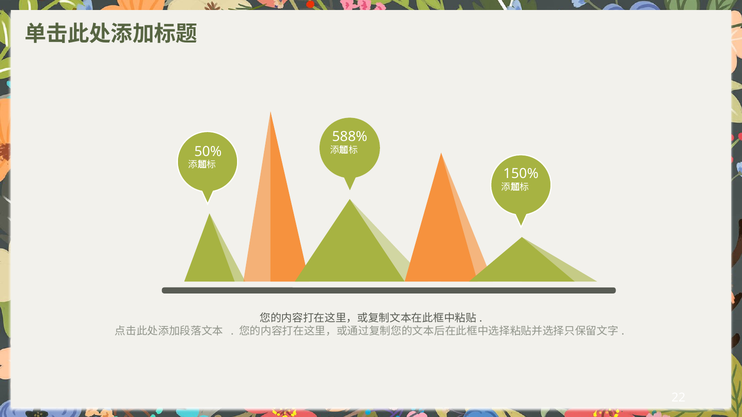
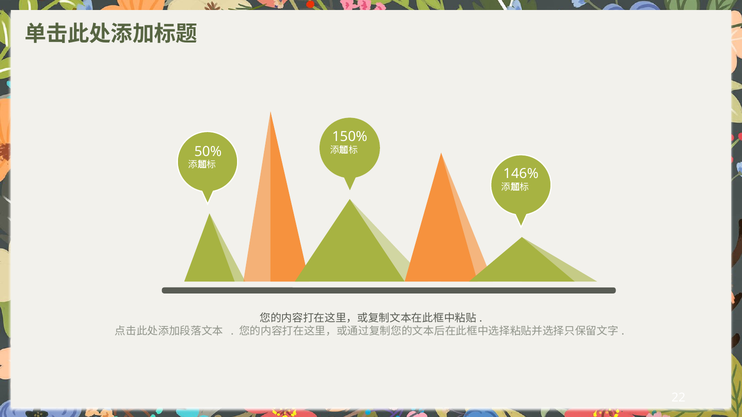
588%: 588% -> 150% (350, 137)
150%: 150% -> 146% (521, 174)
